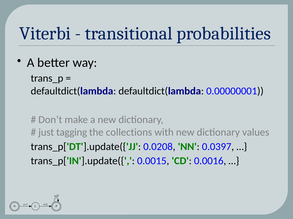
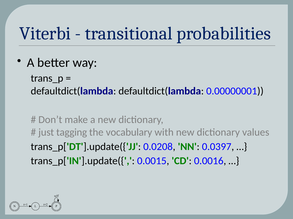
collections: collections -> vocabulary (129, 133)
